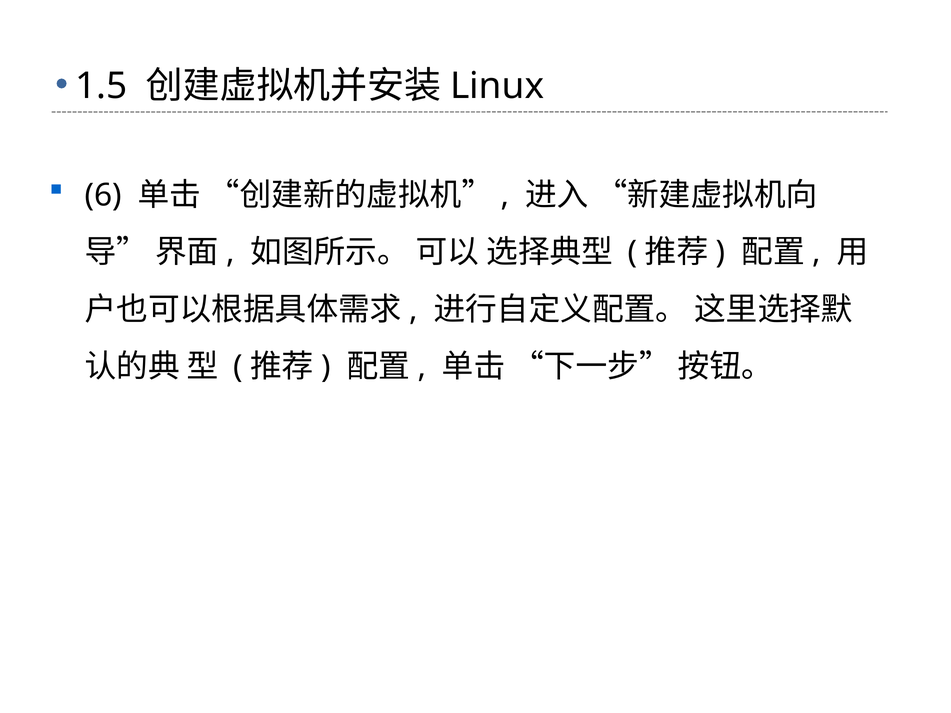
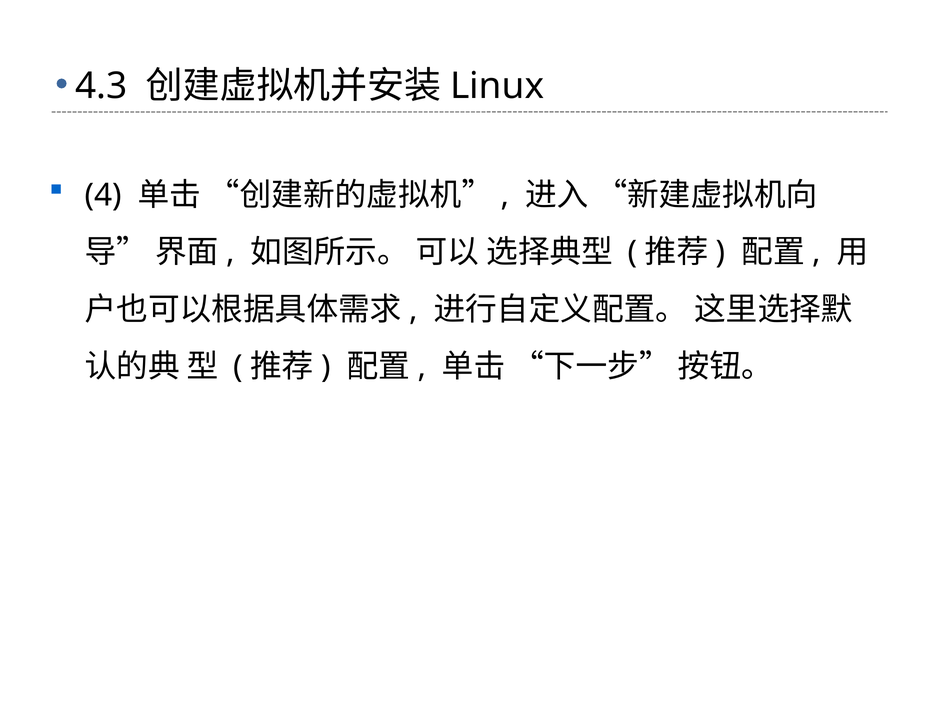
1.5: 1.5 -> 4.3 (101, 86)
6: 6 -> 4 (103, 196)
